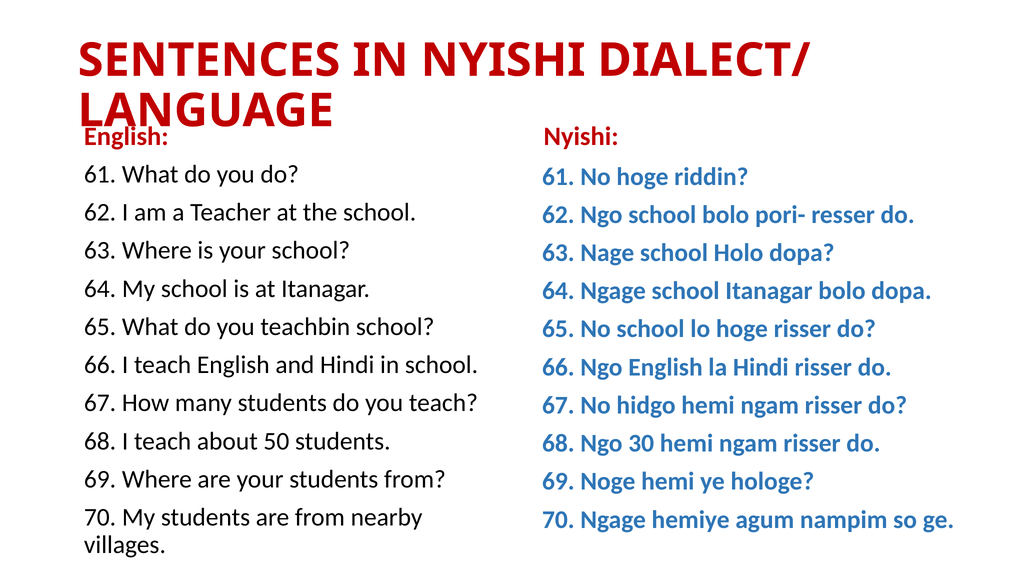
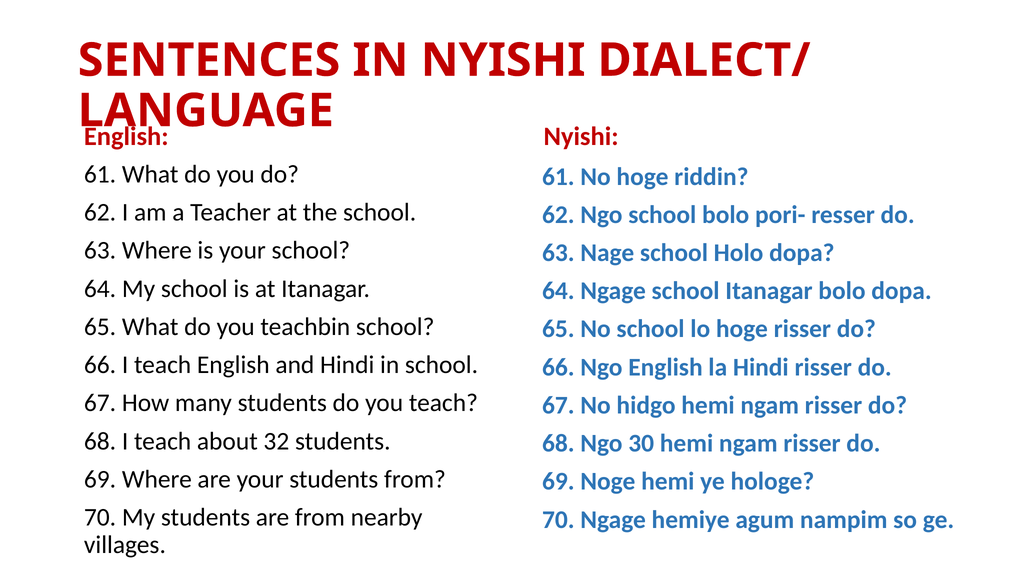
50: 50 -> 32 (276, 441)
